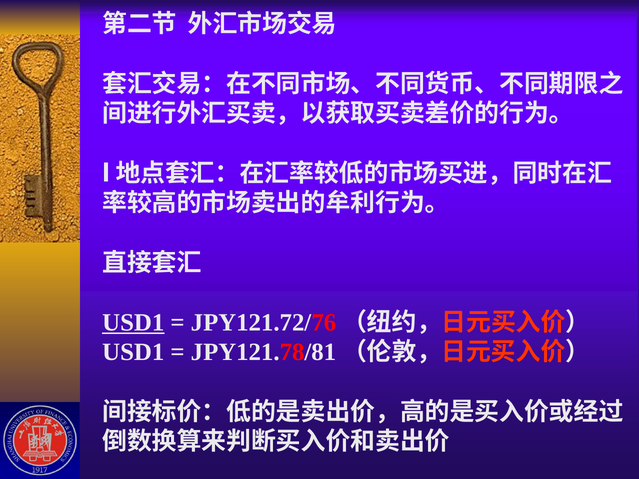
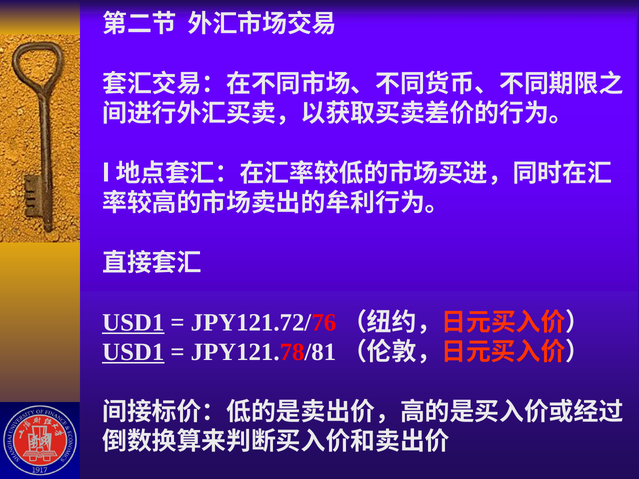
USD1 underline: none -> present (133, 352)
